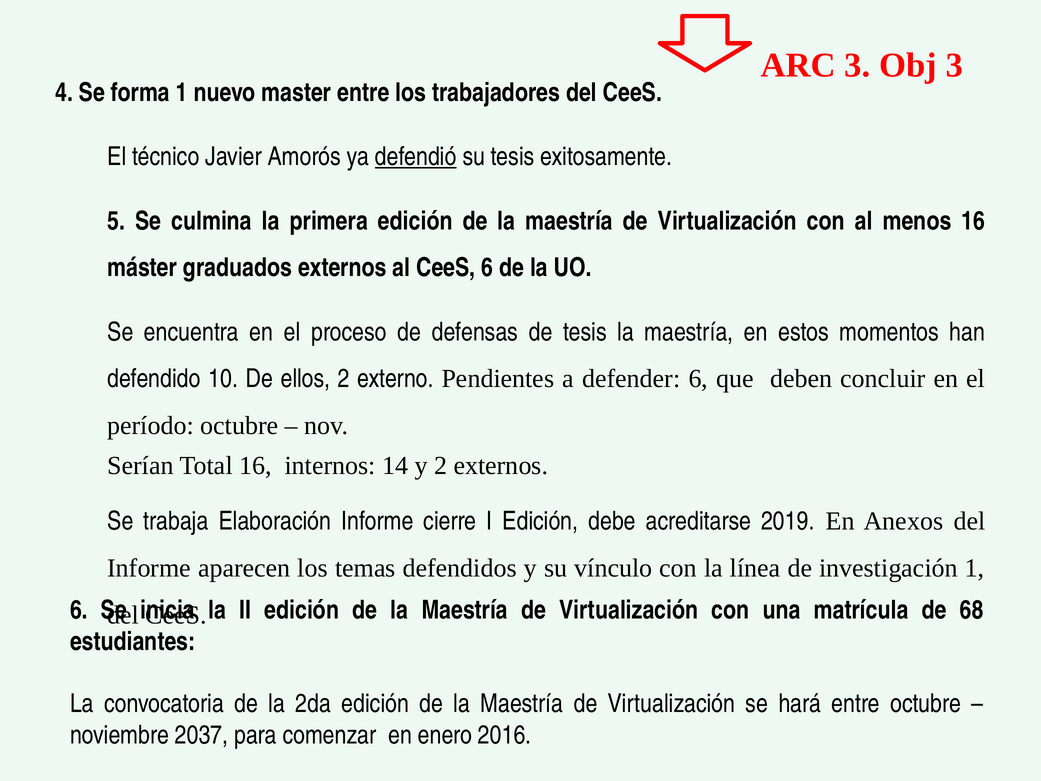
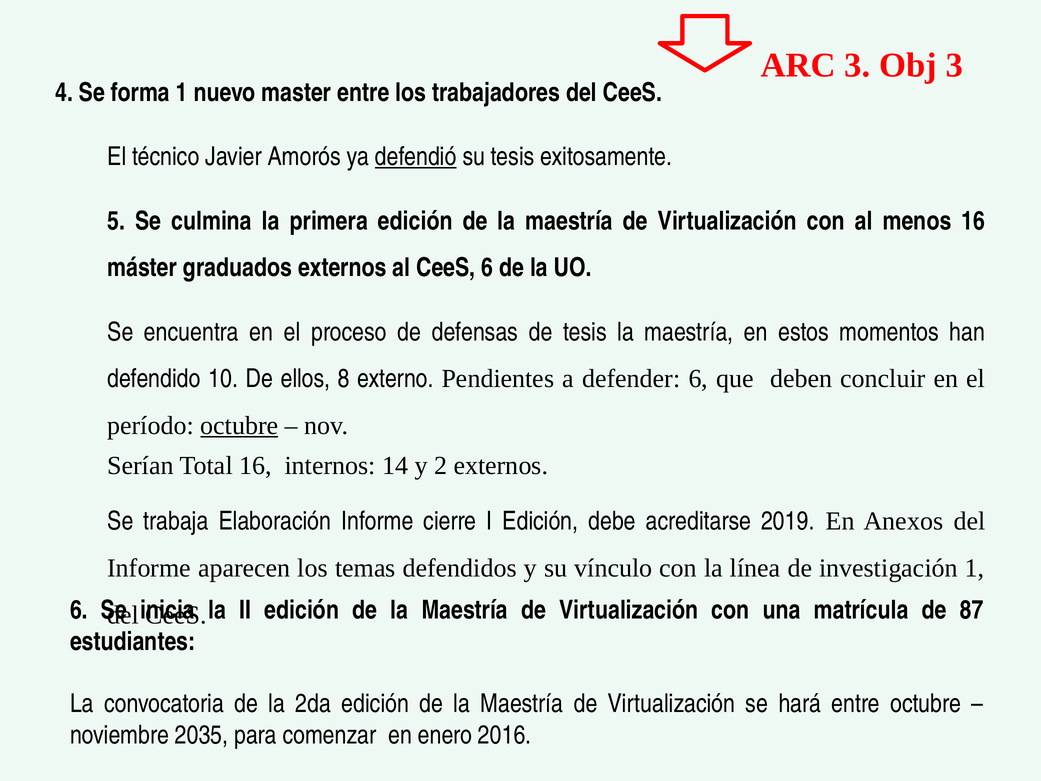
ellos 2: 2 -> 8 (344, 379)
octubre underline: none -> present (239, 426)
68: 68 -> 87 (972, 610)
2037: 2037 -> 2035 (202, 735)
